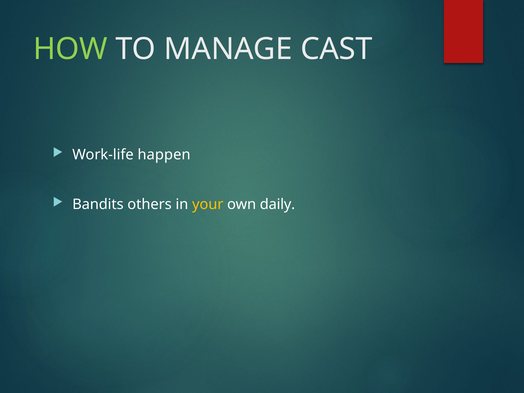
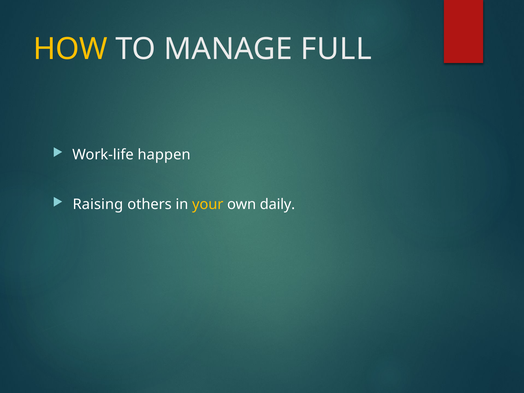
HOW colour: light green -> yellow (70, 49)
CAST: CAST -> FULL (336, 49)
Bandits: Bandits -> Raising (98, 204)
